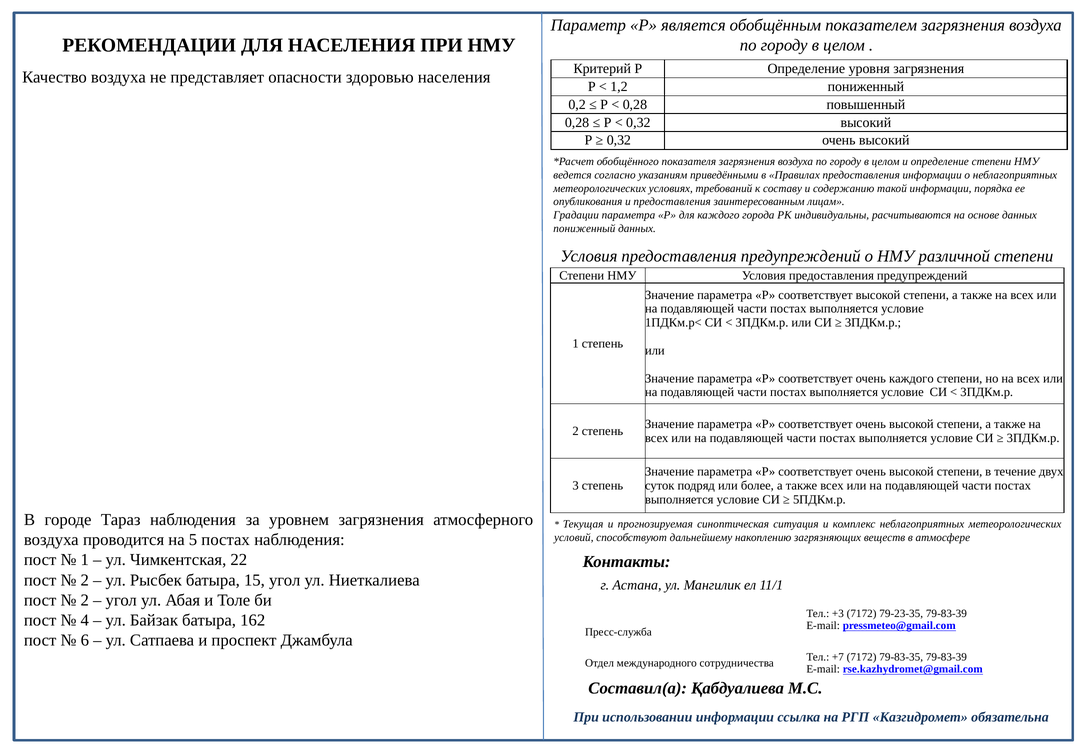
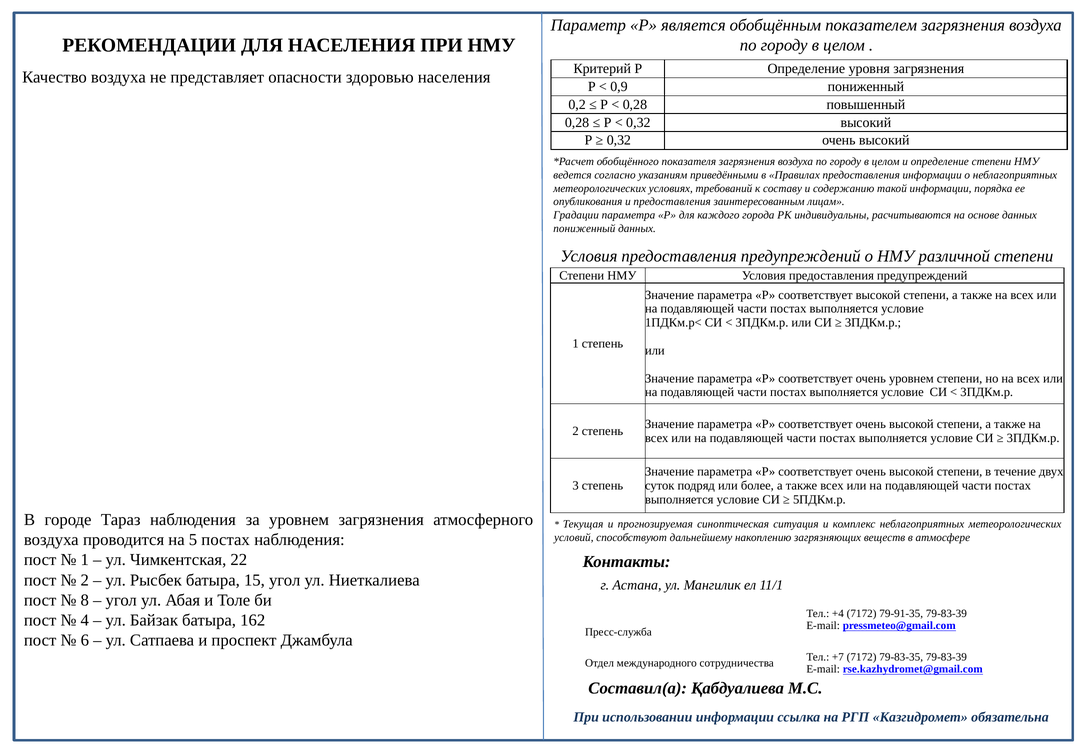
1,2: 1,2 -> 0,9 (619, 86)
очень каждого: каждого -> уровнем (911, 378)
2: 2 -> 8 (85, 600)
+3: +3 -> +4 (838, 613)
79-23-35: 79-23-35 -> 79-91-35 (901, 613)
